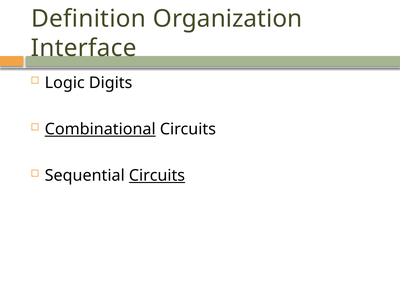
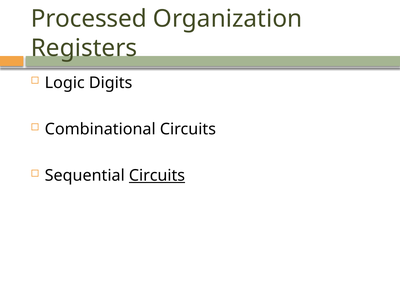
Definition: Definition -> Processed (89, 19)
Interface: Interface -> Registers (84, 48)
Combinational underline: present -> none (100, 129)
